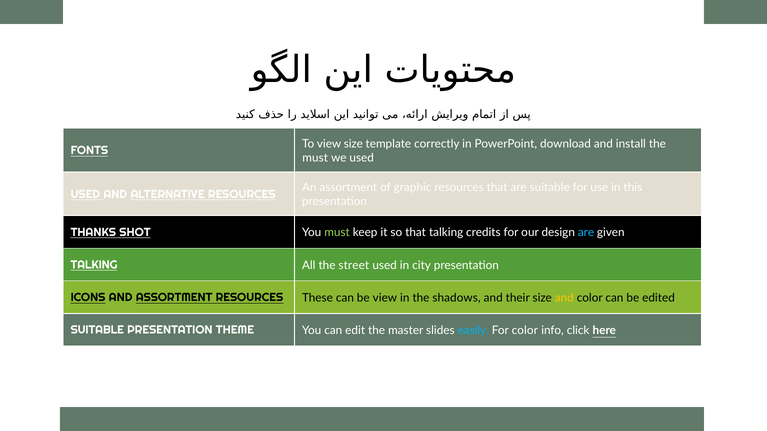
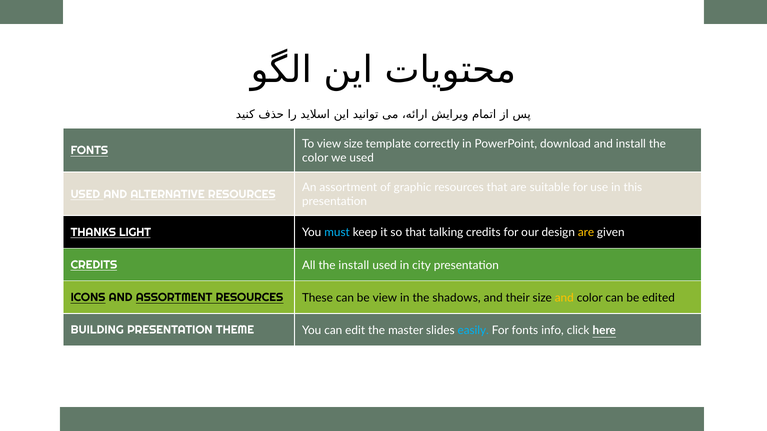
must: must -> color (315, 158)
SHOT: SHOT -> LIGHT (135, 233)
must colour: light green -> light blue (337, 233)
are colour: light blue -> yellow (586, 233)
TALKING: TALKING -> CREDITS (94, 265)
the street: street -> install (354, 265)
SUITABLE: SUITABLE -> BUILDING (97, 330)
For color: color -> fonts (525, 331)
